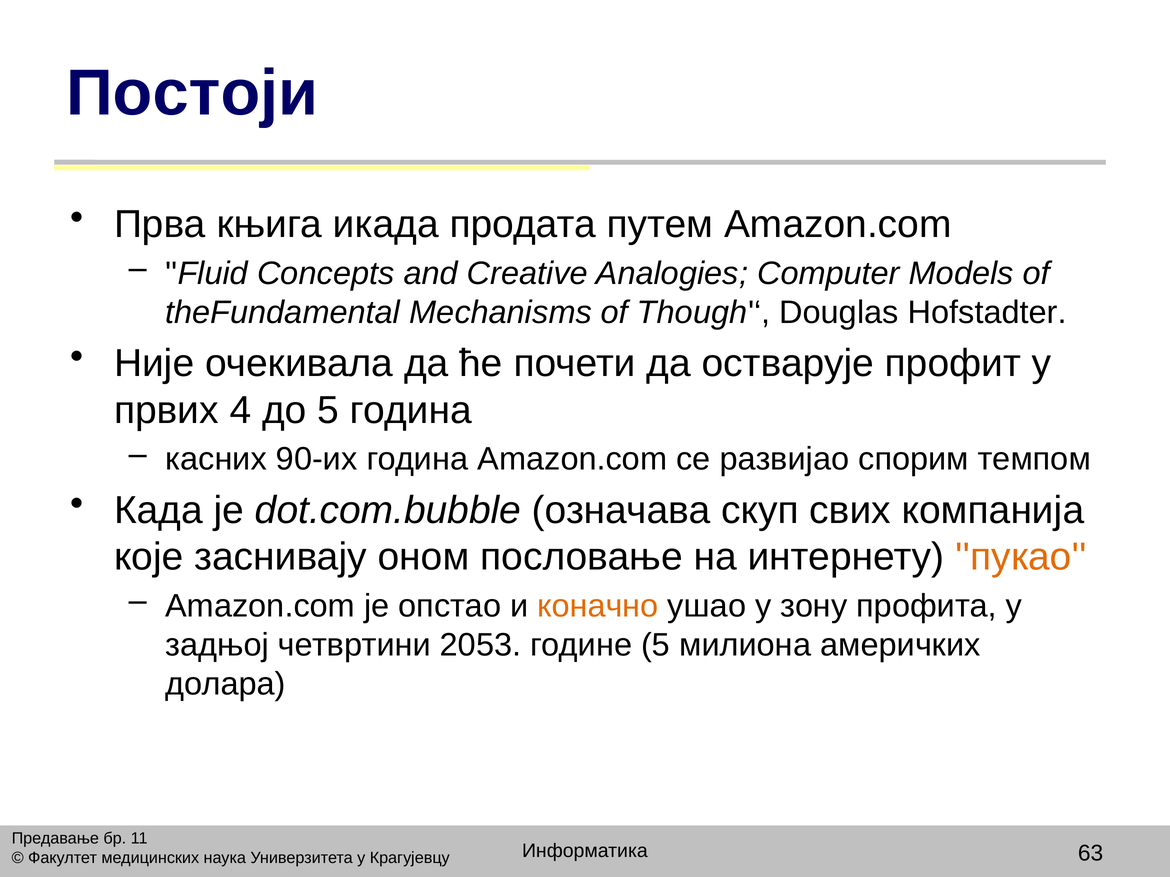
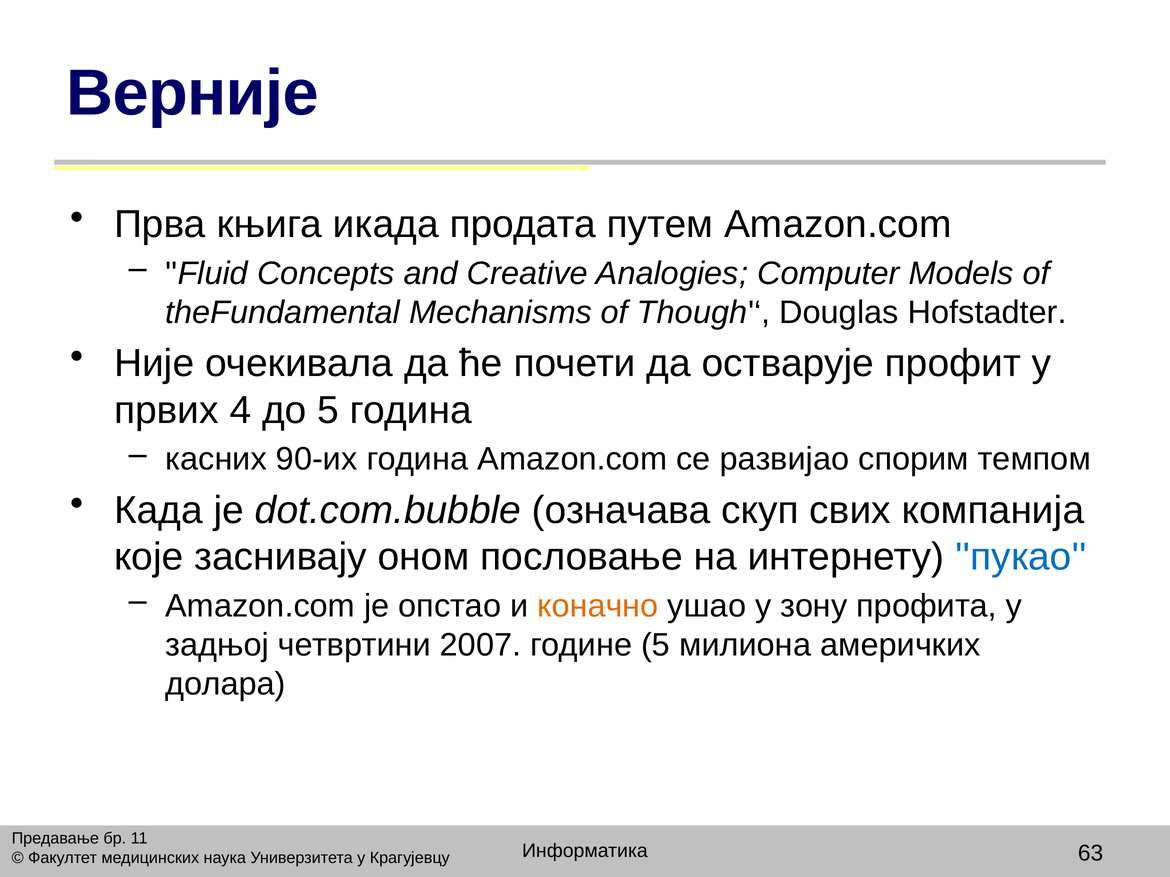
Постоји: Постоји -> Верније (193, 93)
пукао colour: orange -> blue (1021, 557)
2053: 2053 -> 2007 (481, 645)
